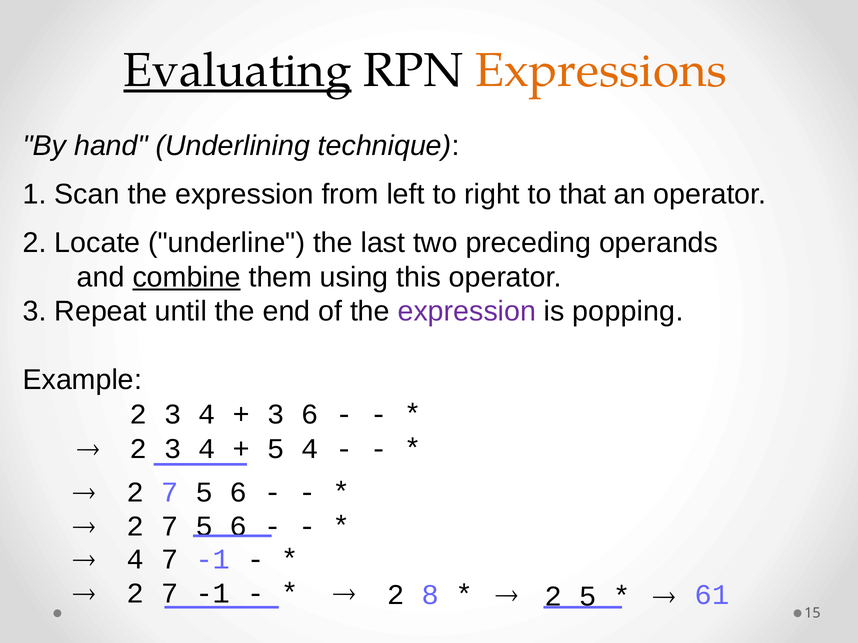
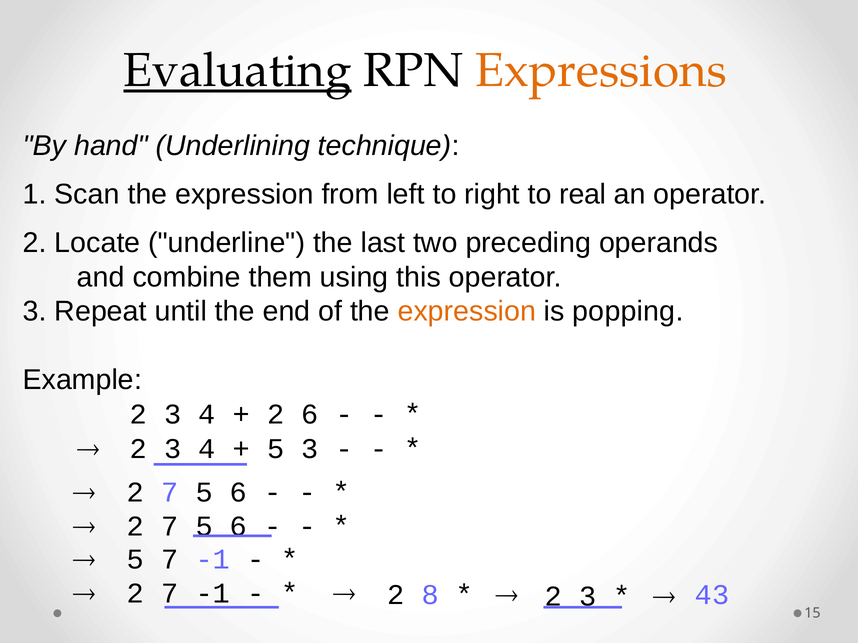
that: that -> real (583, 194)
combine underline: present -> none (187, 277)
expression colour: purple -> orange (467, 312)
3: 3 -> 2 (276, 415)
5 4: 4 -> 3 (310, 449)
4: 4 -> 5 (136, 560)
5: 5 -> 3 (588, 597)
61: 61 -> 43 (712, 595)
